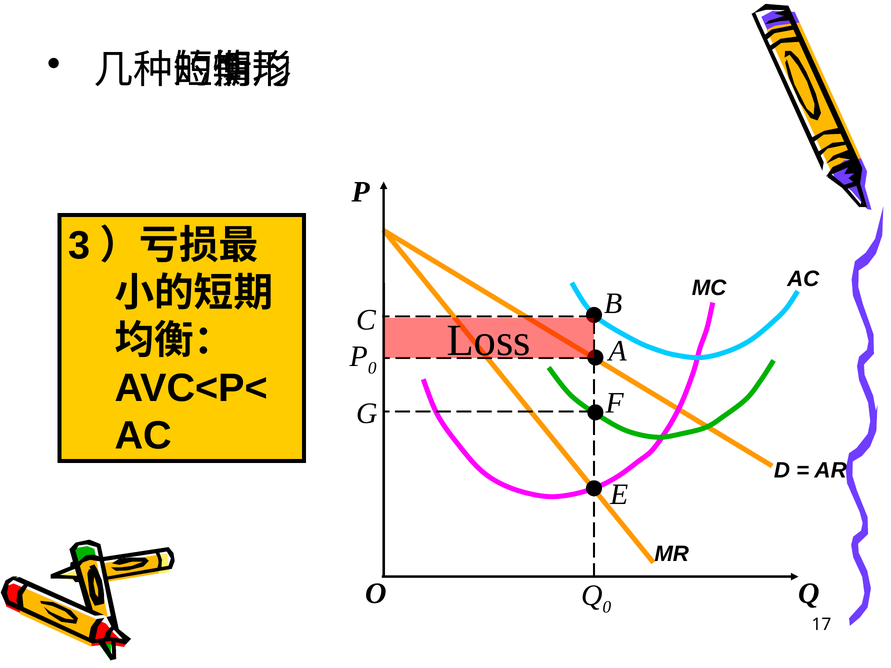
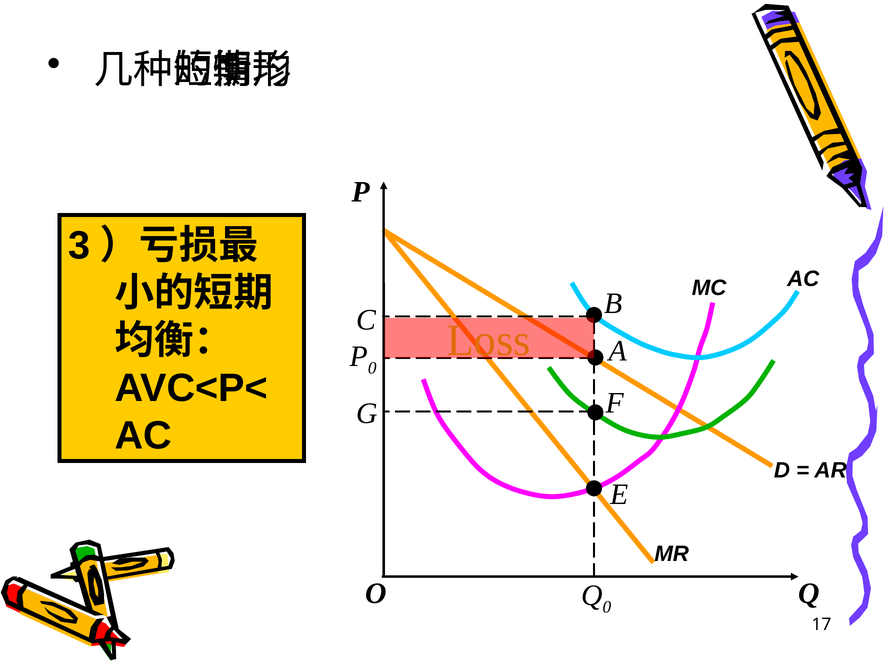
Loss colour: black -> orange (489, 340)
